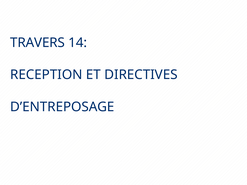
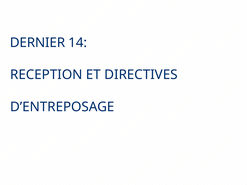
TRAVERS: TRAVERS -> DERNIER (38, 43)
